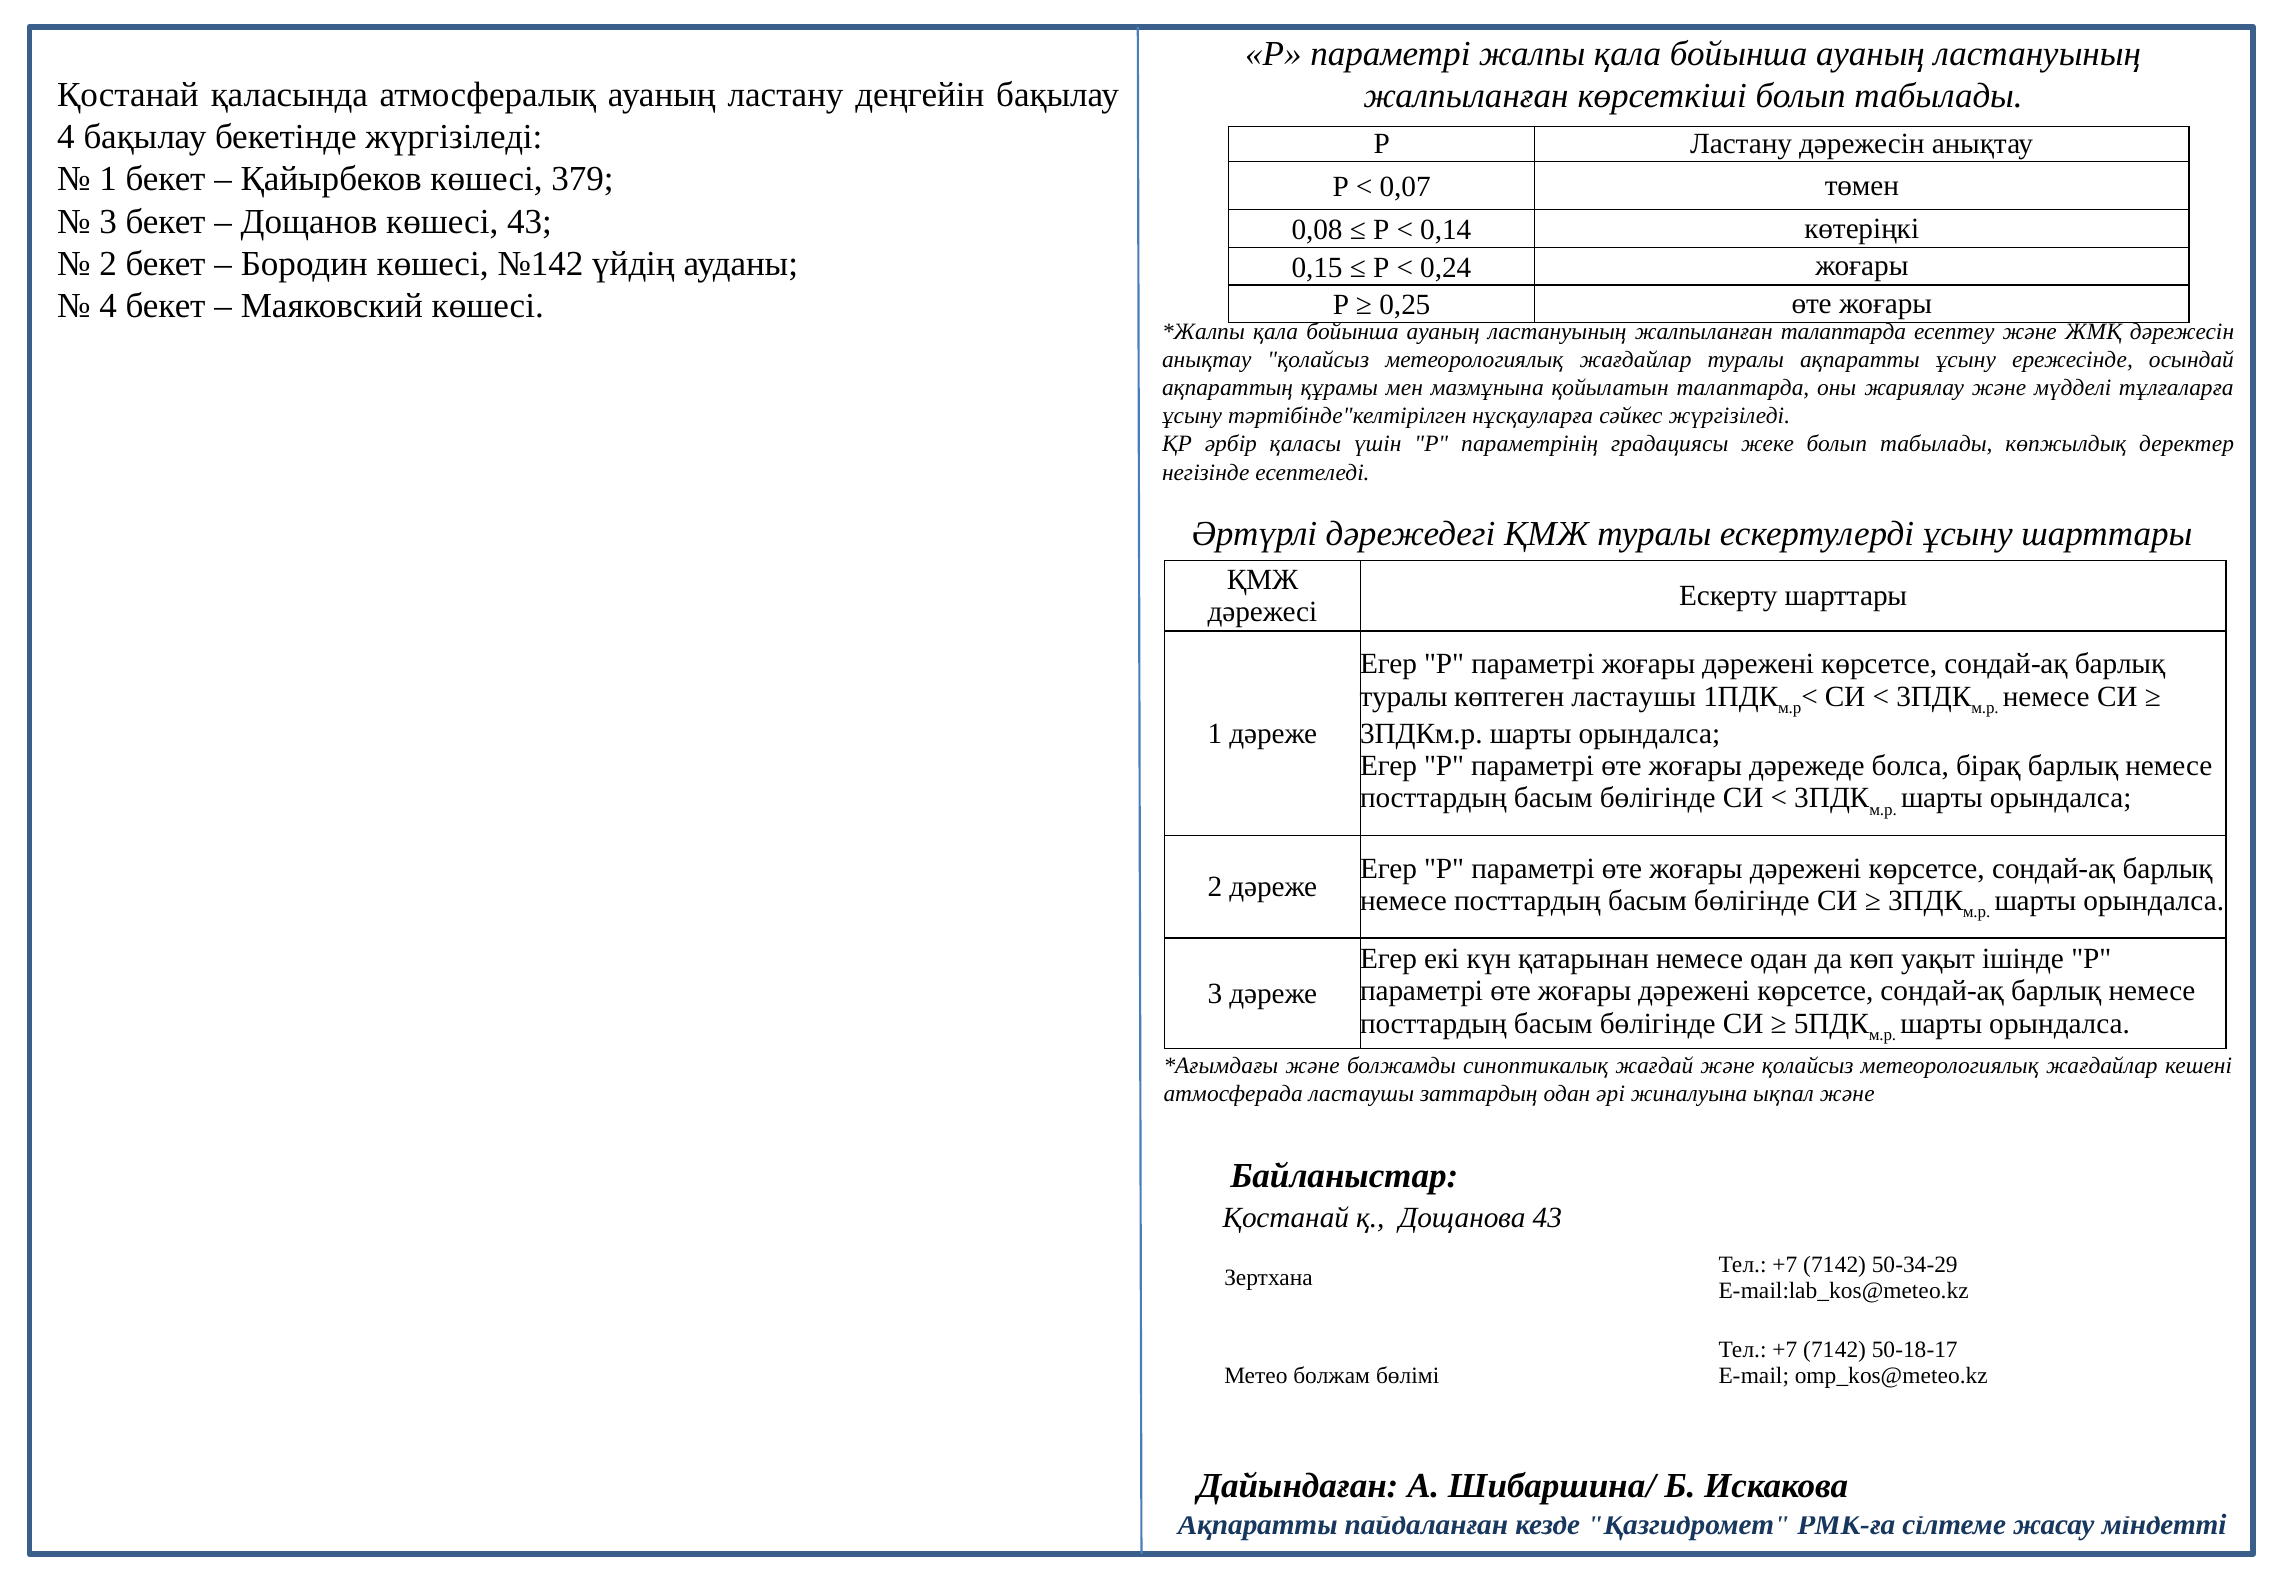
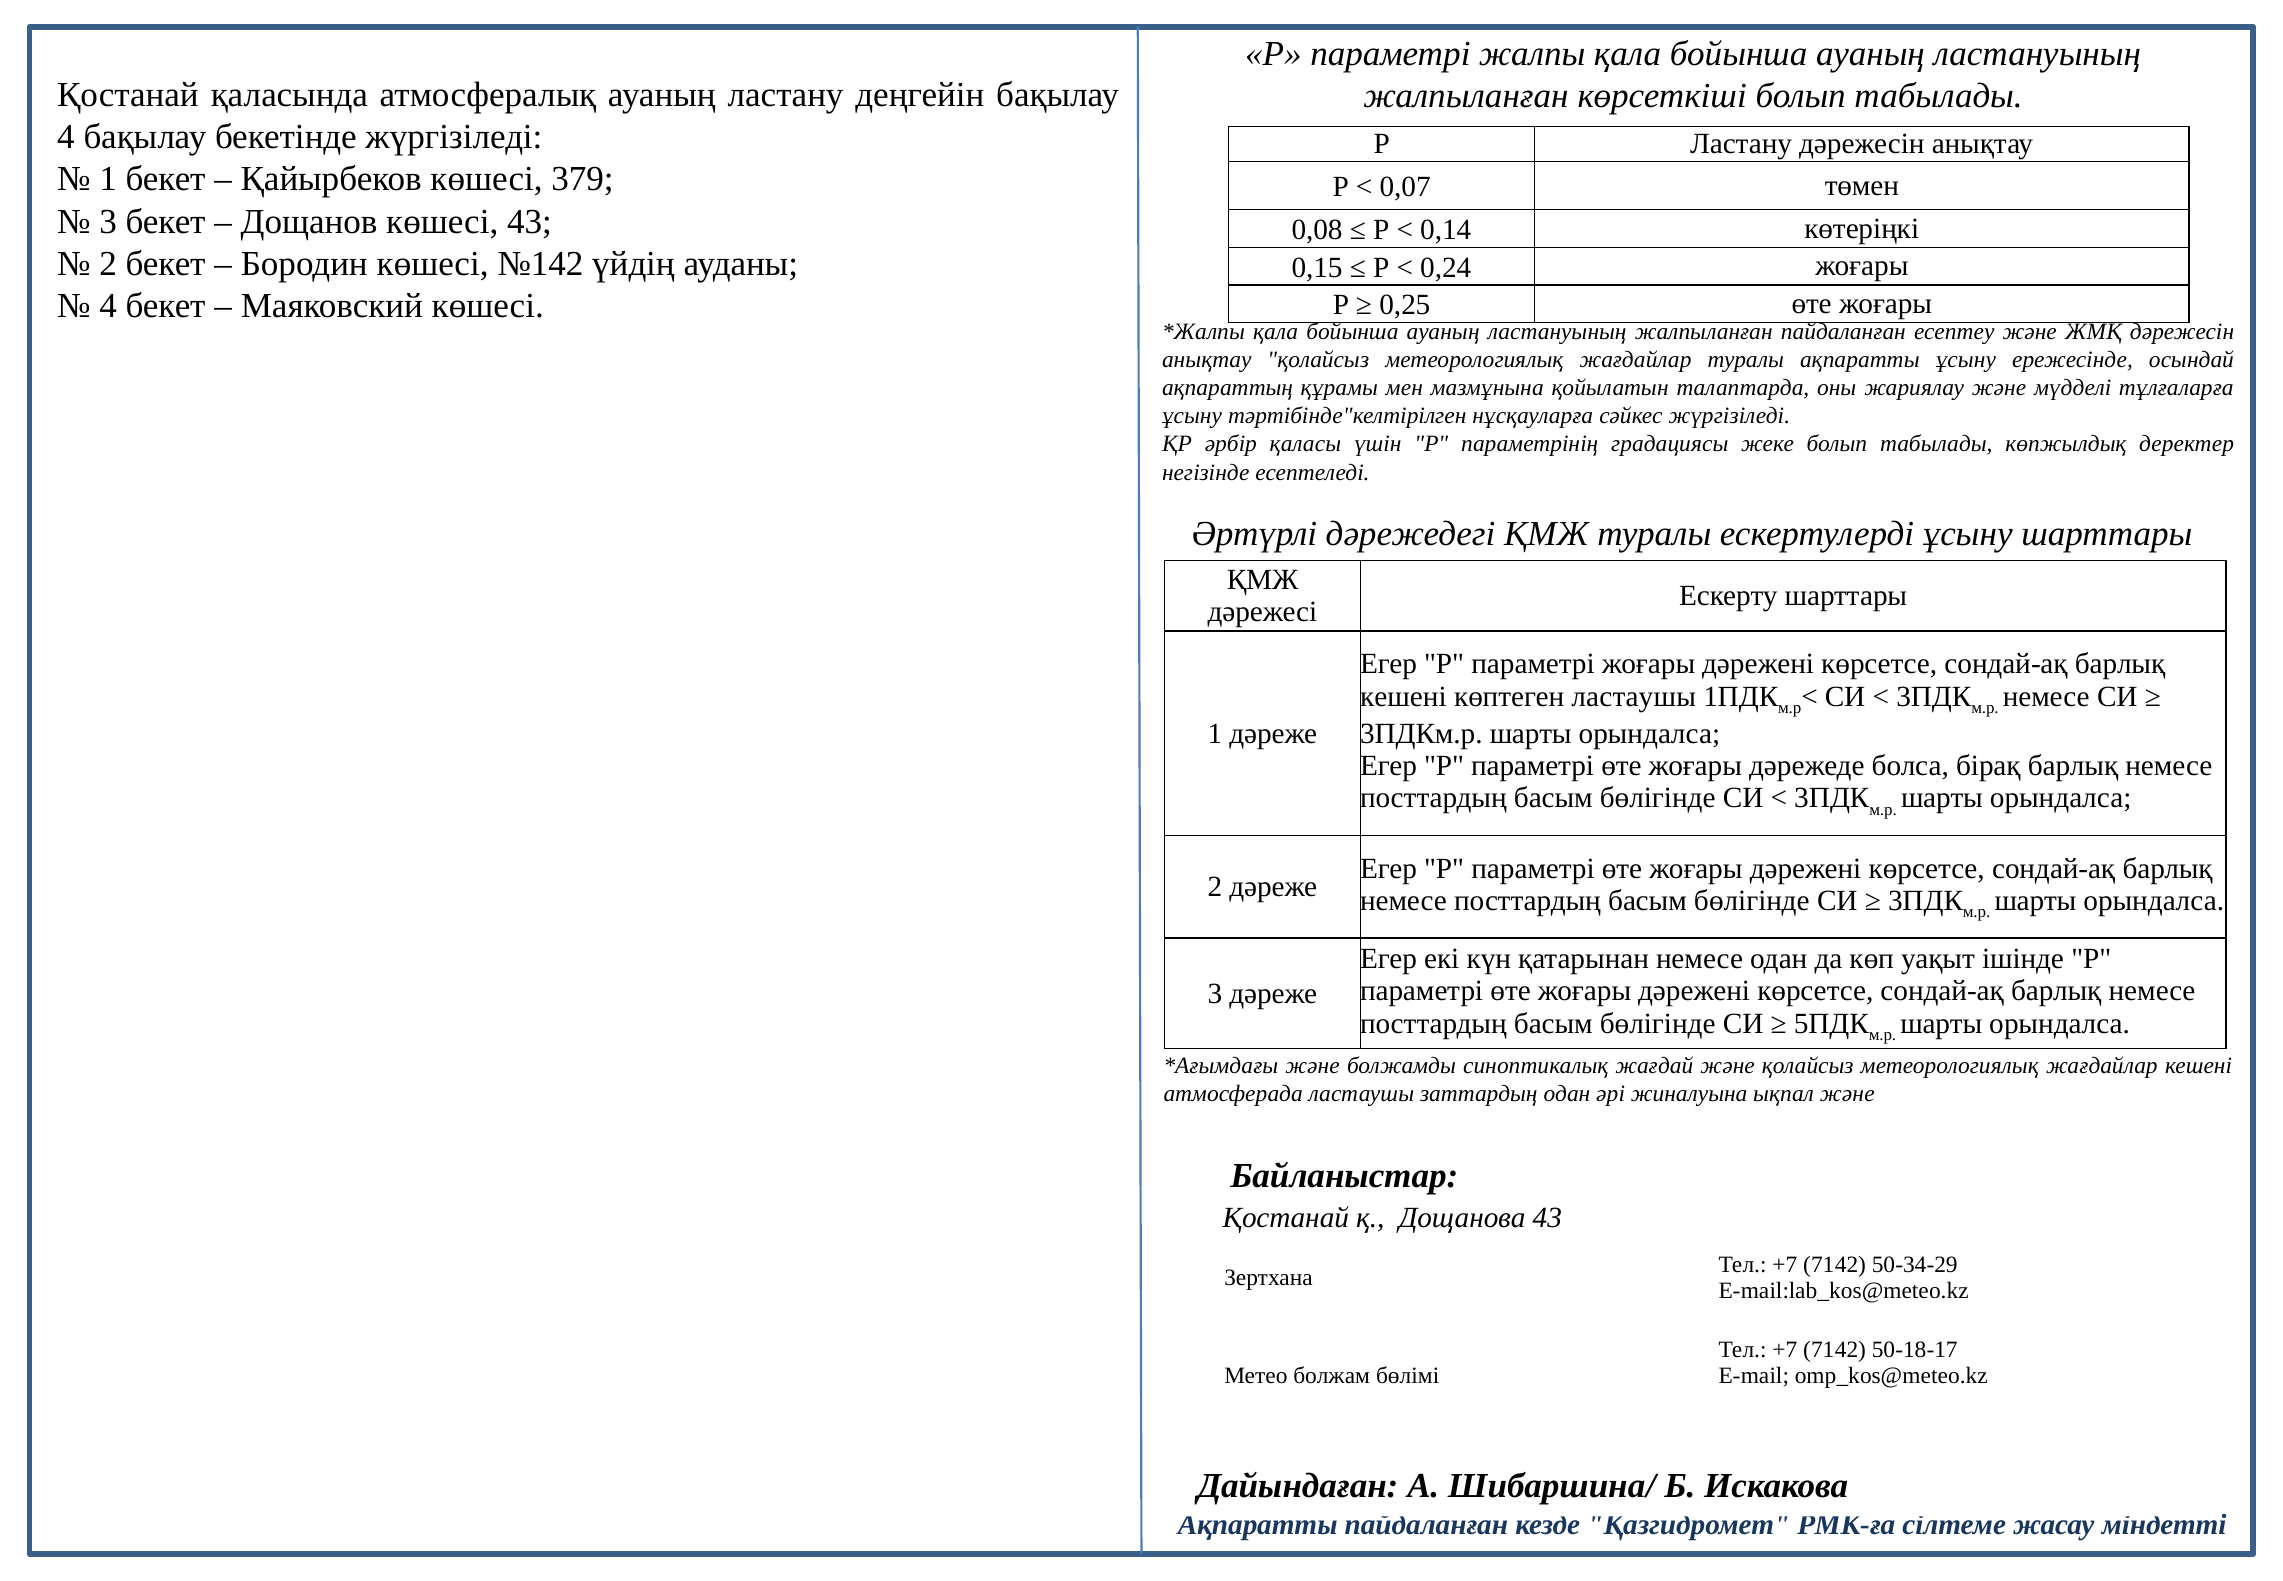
жалпыланған талаптарда: талаптарда -> пайдаланған (1843, 332)
туралы: туралы -> кешені (1403, 696)
